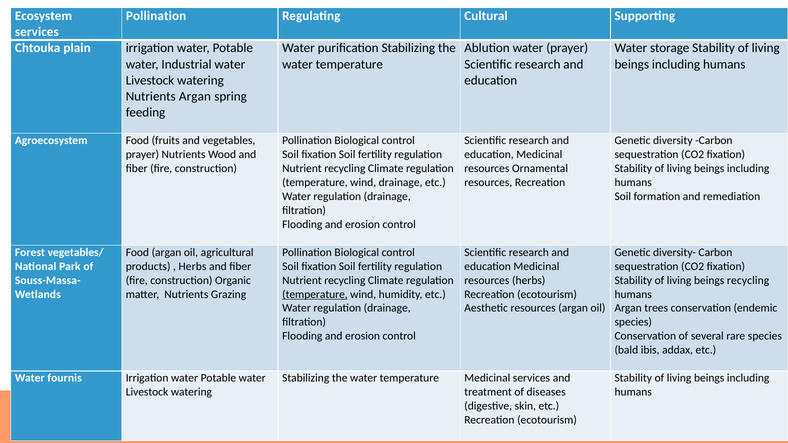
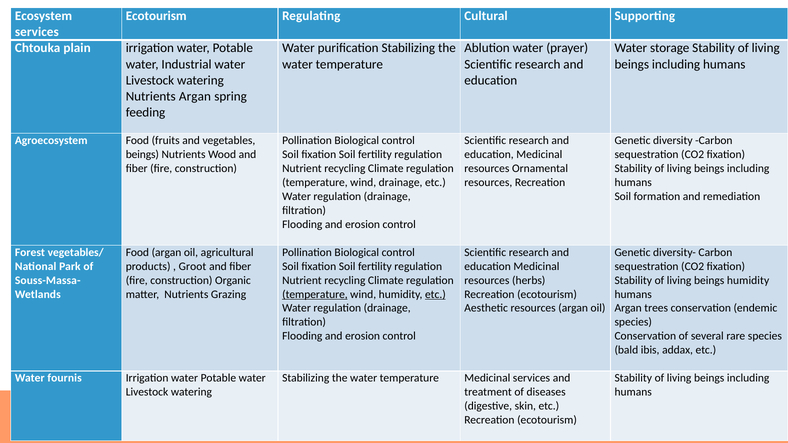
Pollination: Pollination -> Ecotourism (156, 16)
prayer: prayer -> beings (142, 155)
Herbs: Herbs -> Groot (192, 266)
beings recycling: recycling -> humidity (748, 280)
etc underline: none -> present (435, 294)
